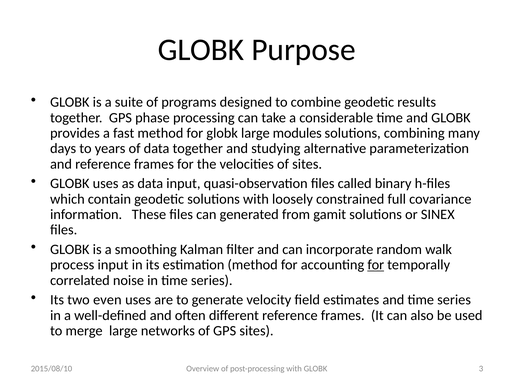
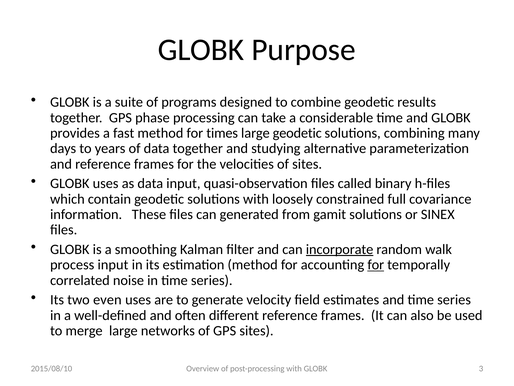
for globk: globk -> times (222, 133)
large modules: modules -> geodetic (297, 133)
incorporate underline: none -> present (340, 249)
